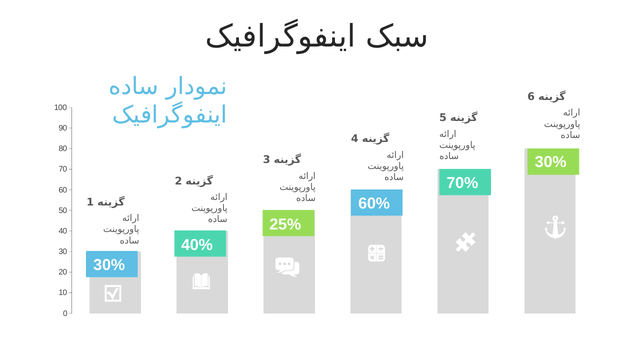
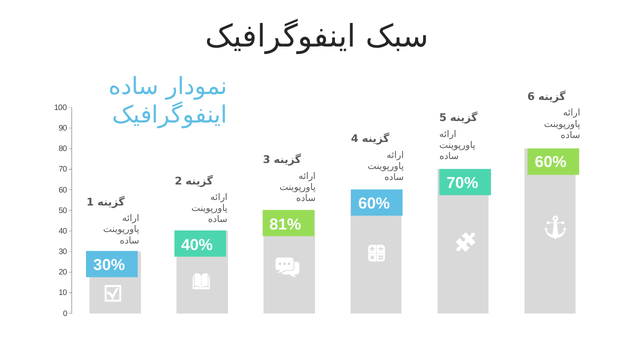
30%: 30% -> 60% (551, 162)
25%: 25% -> 81% (285, 225)
